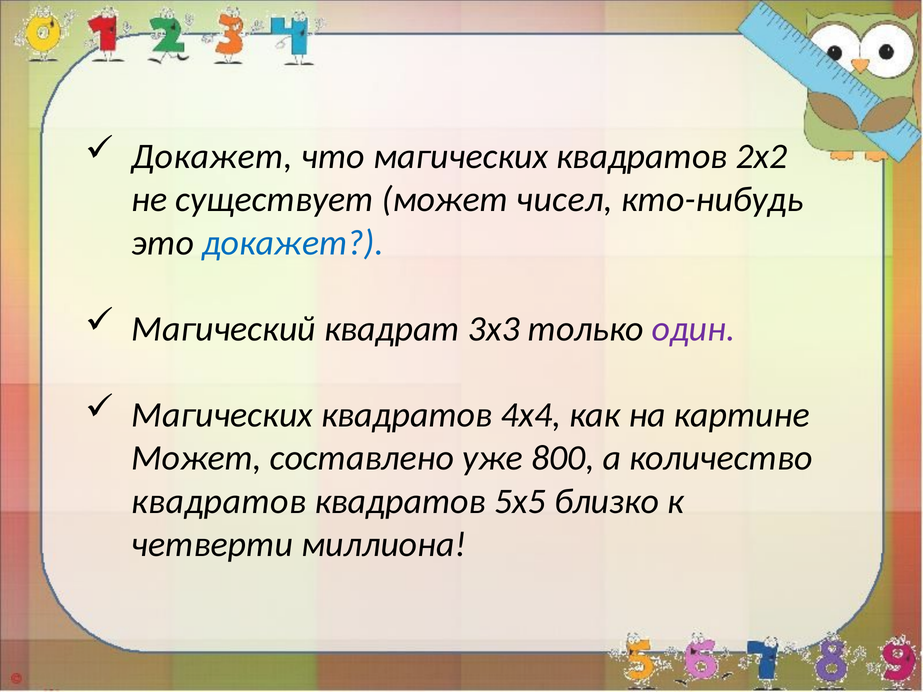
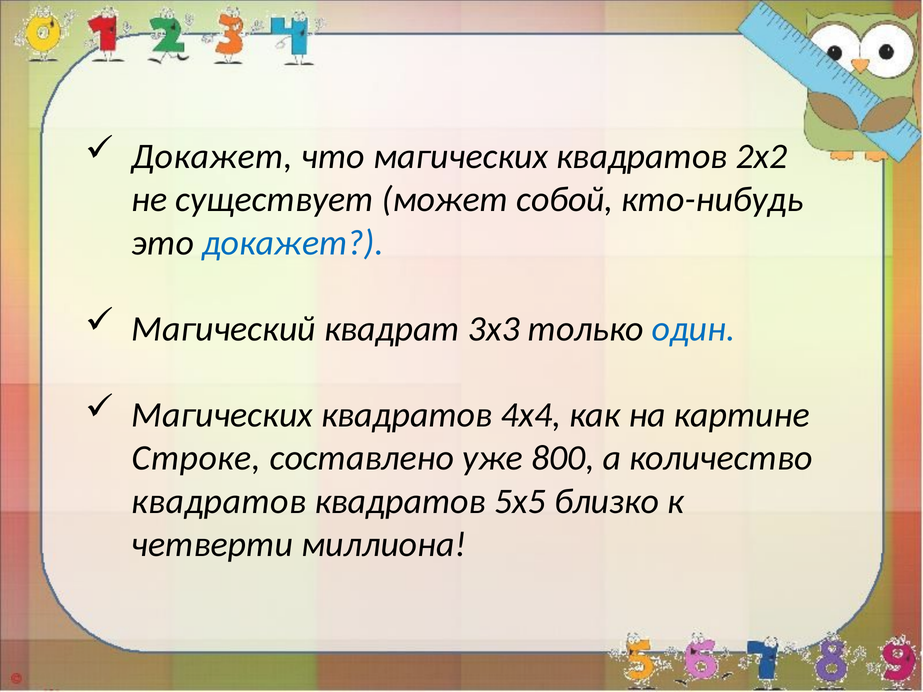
чисел: чисел -> собой (565, 200)
один colour: purple -> blue (694, 329)
Может: Может -> Строке (196, 458)
